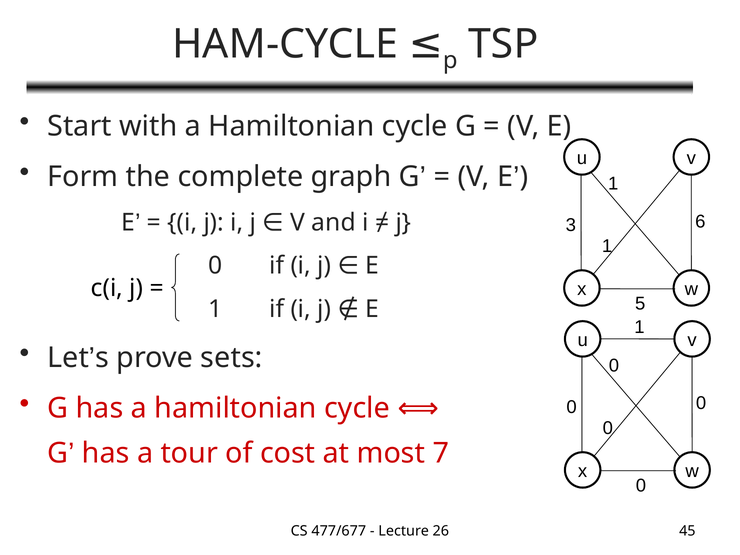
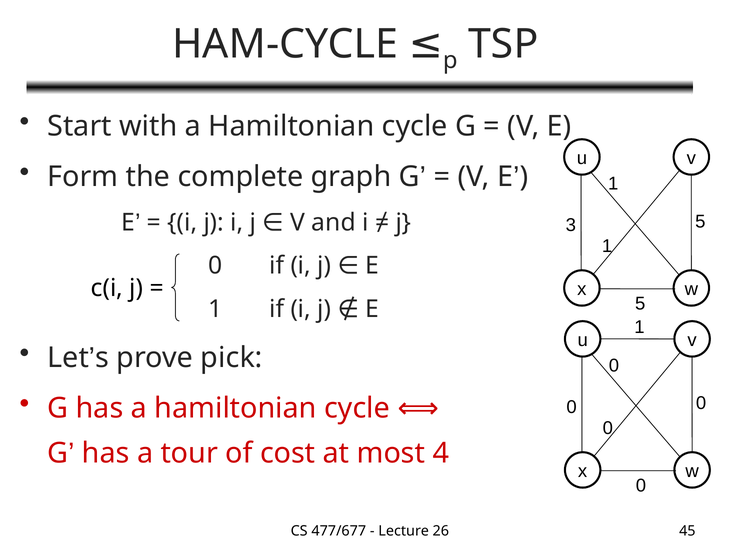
3 6: 6 -> 5 (700, 221)
sets: sets -> pick (232, 358)
7: 7 -> 4 (441, 453)
